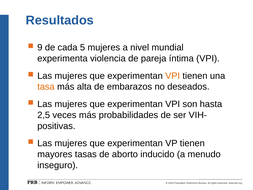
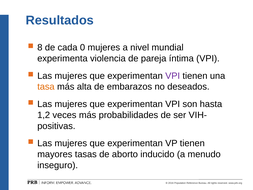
9: 9 -> 8 (40, 47)
5: 5 -> 0 (83, 47)
VPI colour: orange -> purple (173, 76)
2,5: 2,5 -> 1,2 (44, 115)
